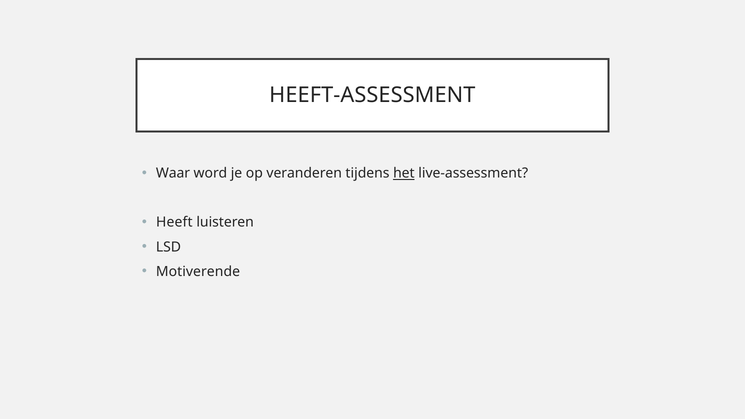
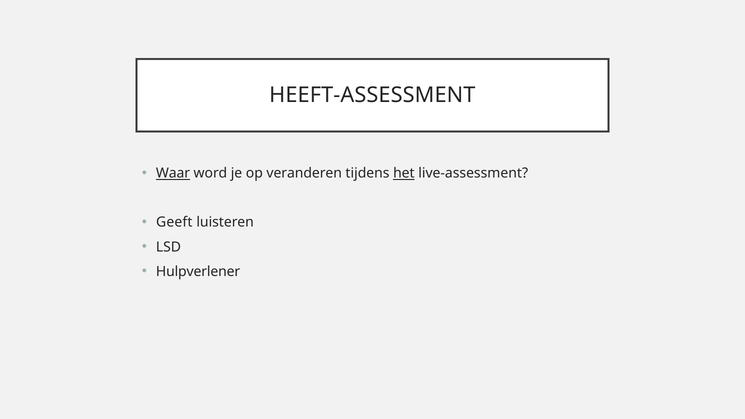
Waar underline: none -> present (173, 173)
Heeft: Heeft -> Geeft (174, 222)
Motiverende: Motiverende -> Hulpverlener (198, 271)
